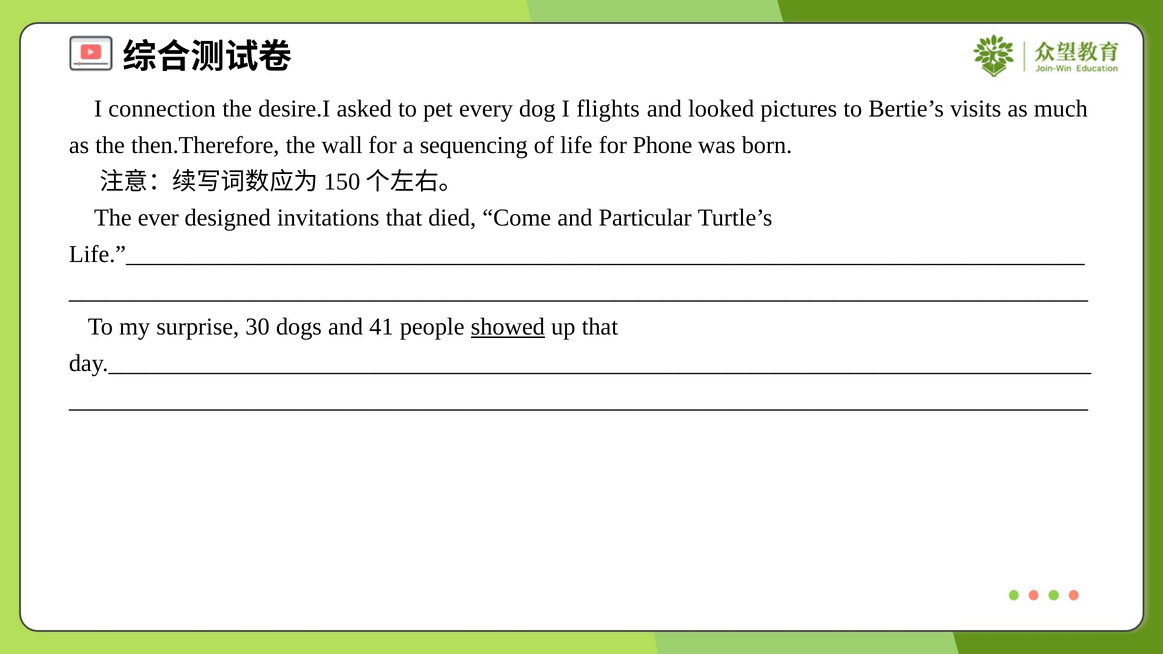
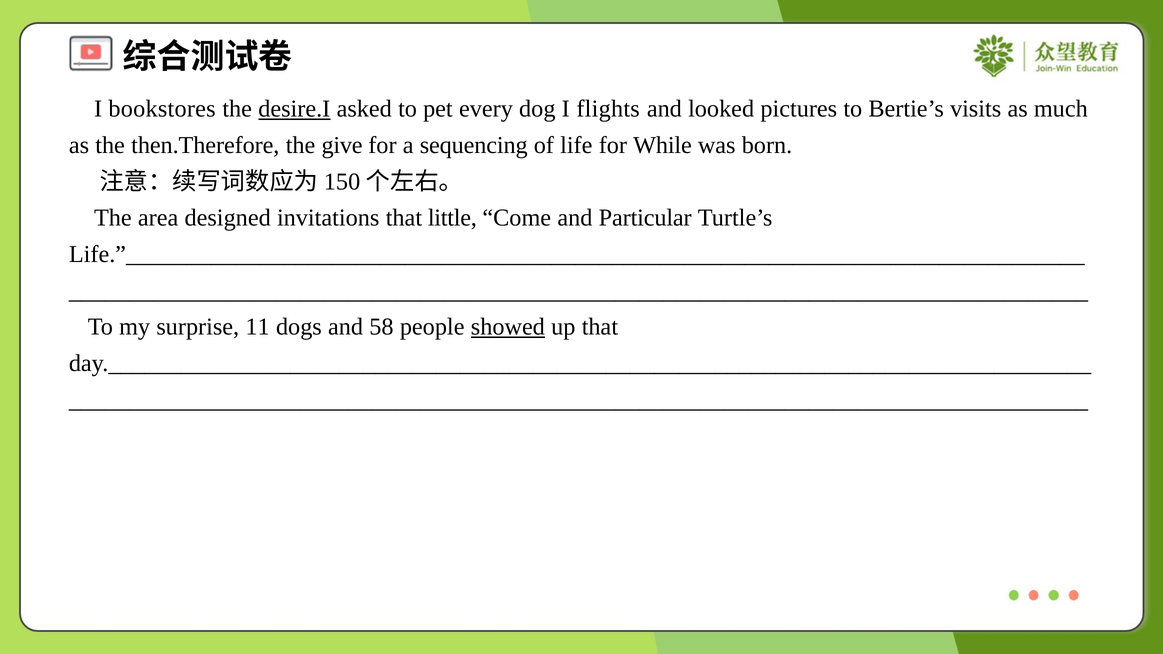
connection: connection -> bookstores (162, 109)
desire.I underline: none -> present (294, 109)
wall: wall -> give (342, 145)
Phone: Phone -> While (662, 145)
ever: ever -> area (158, 218)
died: died -> little (452, 218)
30: 30 -> 11 (258, 327)
41: 41 -> 58 (381, 327)
